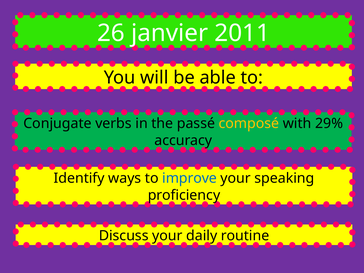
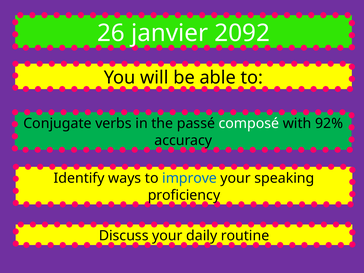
2011: 2011 -> 2092 (242, 33)
composé colour: yellow -> white (249, 124)
29%: 29% -> 92% (329, 124)
